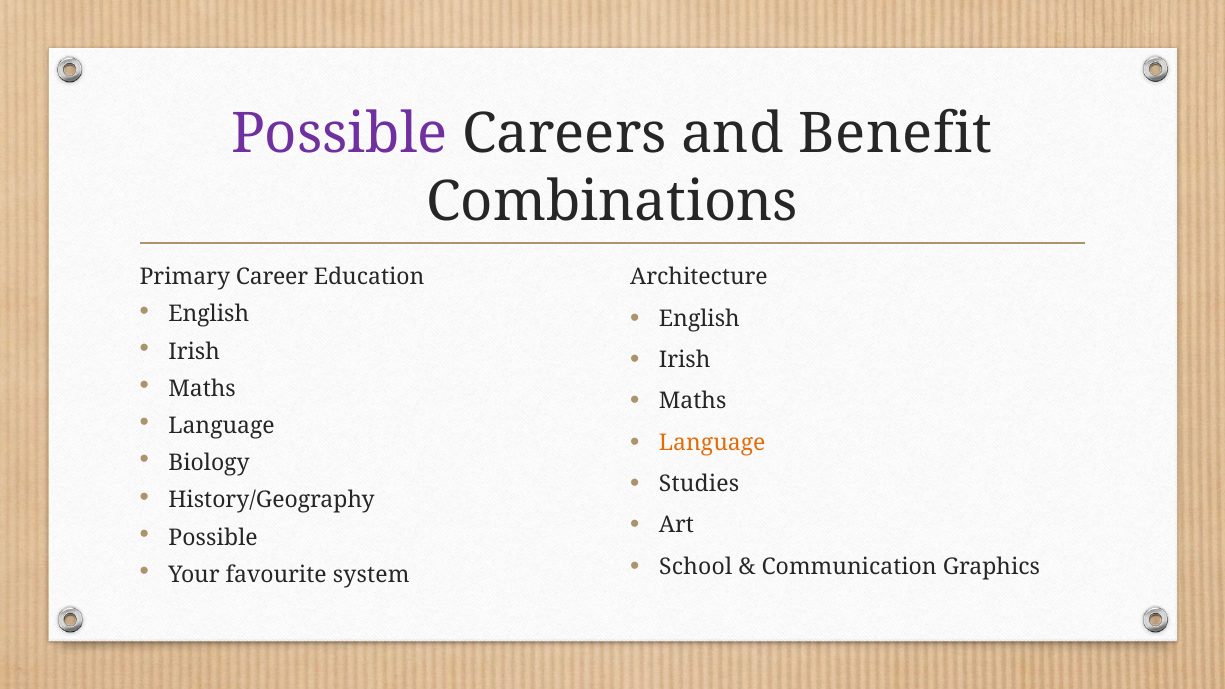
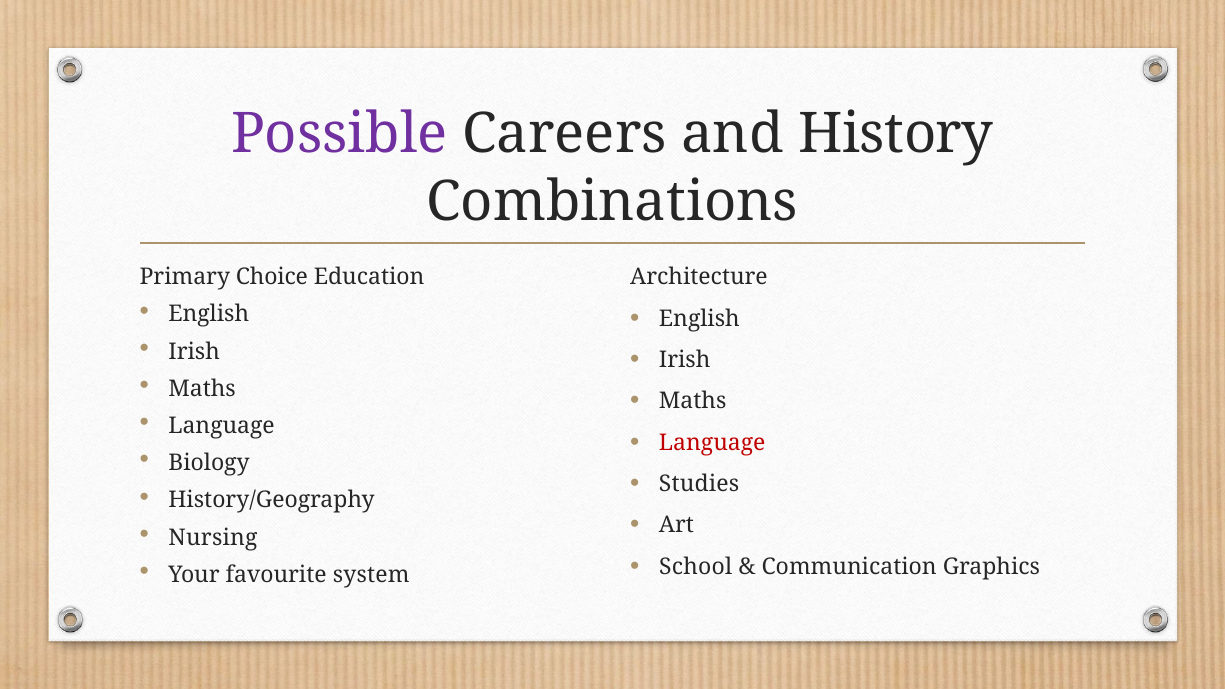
Benefit: Benefit -> History (896, 134)
Career: Career -> Choice (272, 277)
Language colour: orange -> red (712, 443)
Possible: Possible -> Nursing (213, 538)
